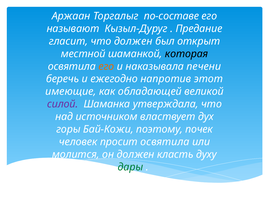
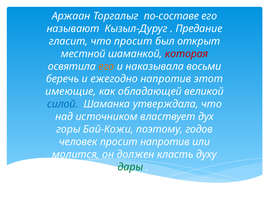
что должен: должен -> просит (133, 41)
которая colour: black -> red (187, 54)
печени: печени -> восьми (204, 66)
силой colour: purple -> blue (63, 104)
почек: почек -> годов (199, 129)
просит освятила: освятила -> напротив (165, 142)
